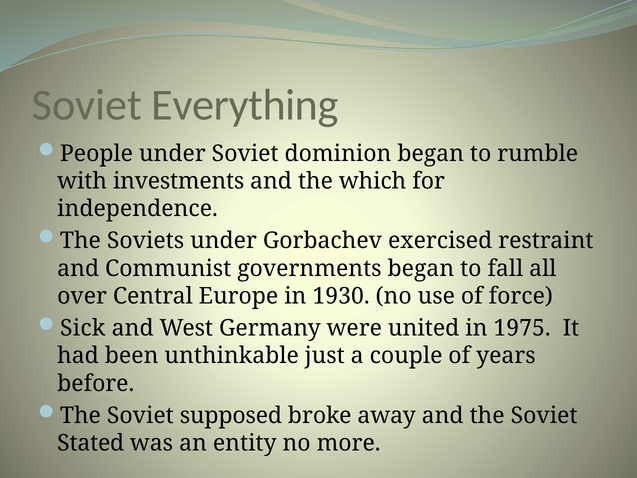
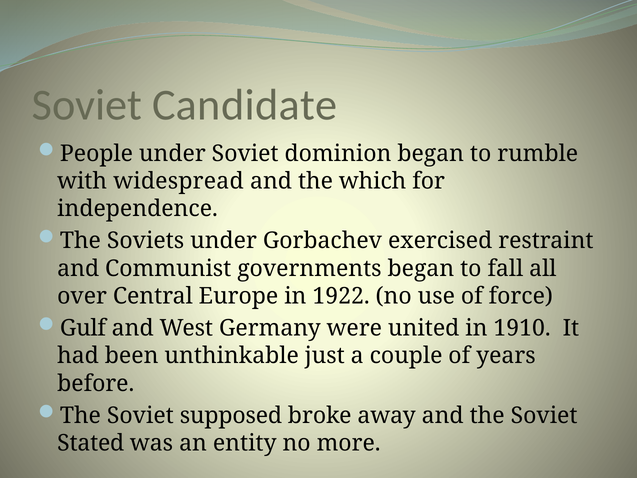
Everything: Everything -> Candidate (245, 105)
investments: investments -> widespread (178, 181)
1930: 1930 -> 1922 (341, 296)
Sick: Sick -> Gulf (83, 328)
1975: 1975 -> 1910 (522, 328)
